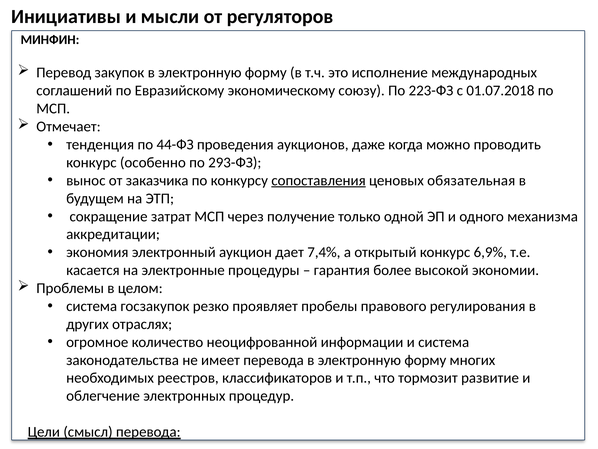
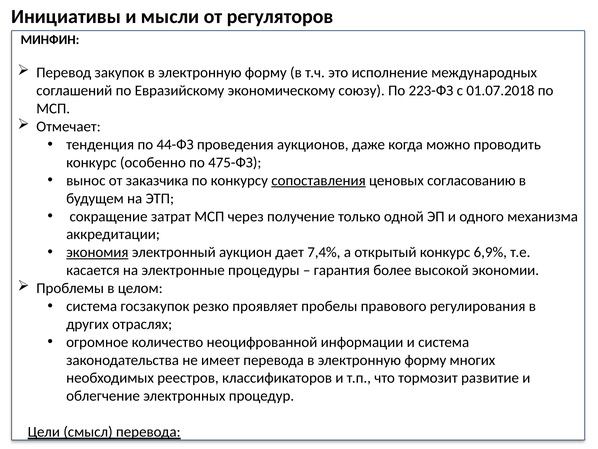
293-ФЗ: 293-ФЗ -> 475-ФЗ (235, 162)
обязательная: обязательная -> согласованию (471, 180)
экономия underline: none -> present (97, 252)
